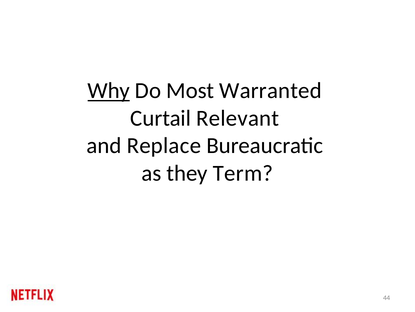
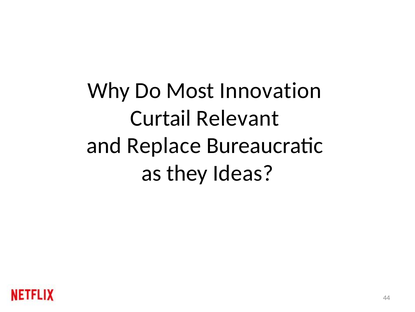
Why underline: present -> none (109, 91)
Warranted: Warranted -> Innovation (270, 91)
Term: Term -> Ideas (243, 173)
